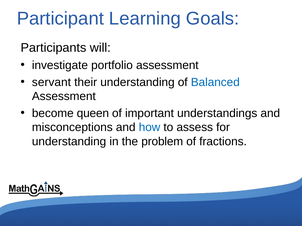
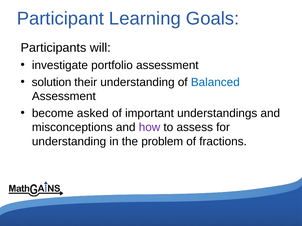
servant: servant -> solution (52, 82)
queen: queen -> asked (93, 114)
how colour: blue -> purple (150, 128)
